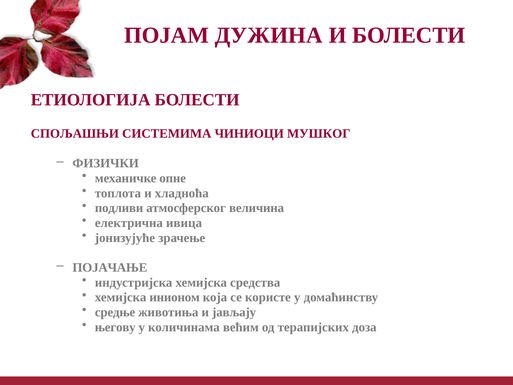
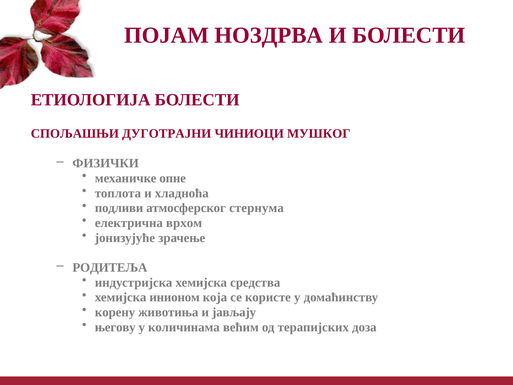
ДУЖИНА: ДУЖИНА -> НОЗДРВА (269, 35)
СИСТЕМИМА: СИСТЕМИМА -> ДУГОТРАЈНИ (167, 133)
величина: величина -> стернума (256, 208)
ивица: ивица -> врхом (184, 223)
ПОЈАЧАЊЕ: ПОЈАЧАЊЕ -> РОДИТЕЉА (110, 267)
средње: средње -> корену (115, 312)
